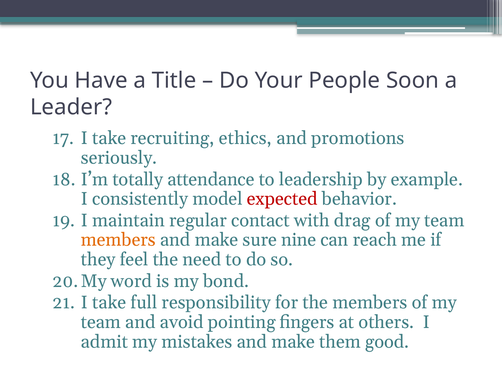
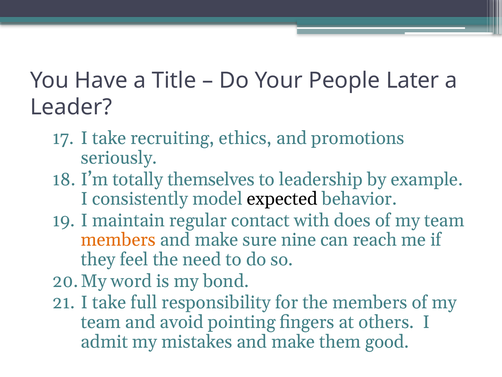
Soon: Soon -> Later (413, 80)
attendance: attendance -> themselves (211, 179)
expected colour: red -> black (282, 199)
drag: drag -> does (352, 220)
